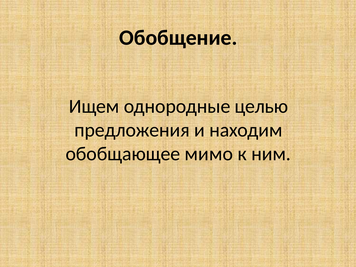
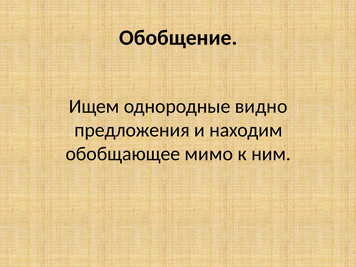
целью: целью -> видно (261, 106)
